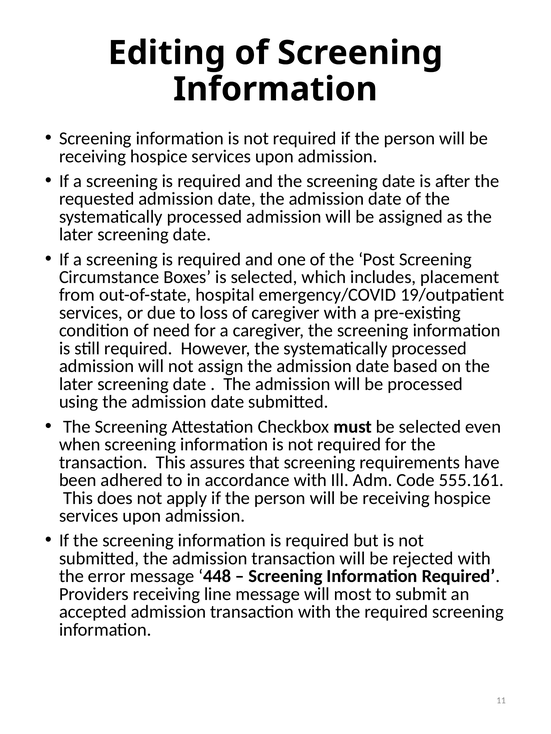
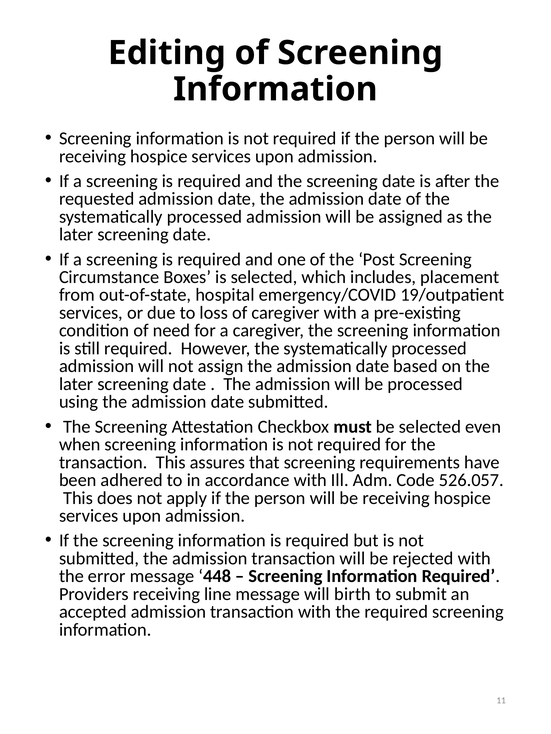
555.161: 555.161 -> 526.057 (471, 481)
most: most -> birth (353, 595)
